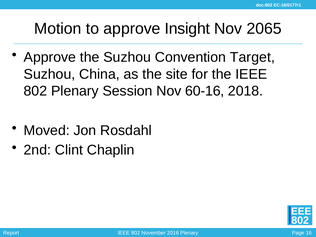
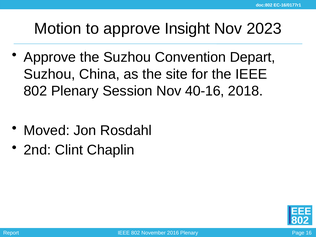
2065: 2065 -> 2023 (264, 29)
Target: Target -> Depart (253, 57)
60-16: 60-16 -> 40-16 (205, 91)
